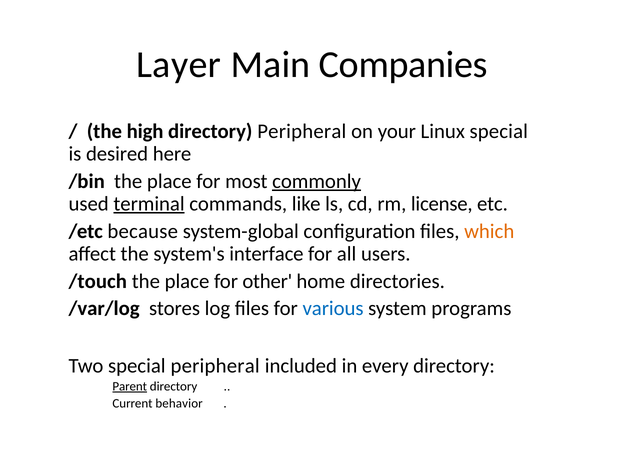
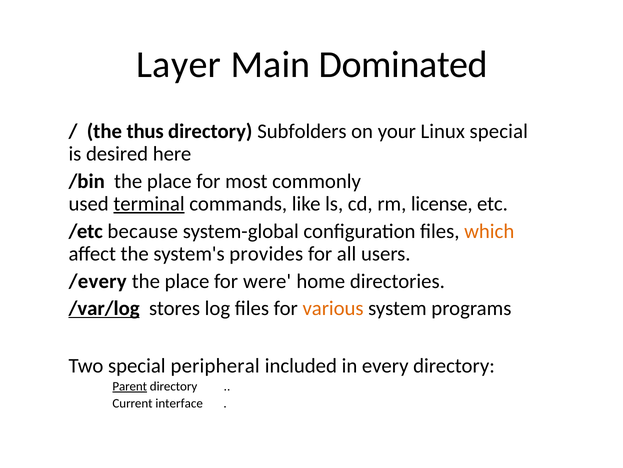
Companies: Companies -> Dominated (403, 64)
high: high -> thus (145, 131)
directory Peripheral: Peripheral -> Subfolders (302, 131)
commonly underline: present -> none (317, 181)
interface: interface -> provides (266, 253)
/touch: /touch -> /every (98, 281)
other: other -> were (267, 281)
/var/log underline: none -> present (104, 308)
various colour: blue -> orange (333, 308)
behavior: behavior -> interface (179, 403)
